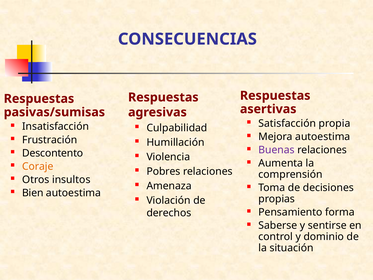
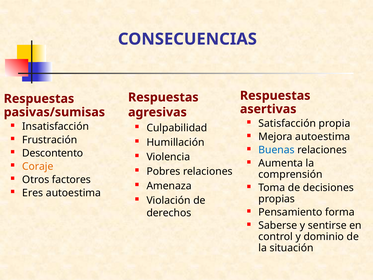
Buenas colour: purple -> blue (277, 150)
insultos: insultos -> factores (71, 179)
Bien: Bien -> Eres (33, 193)
